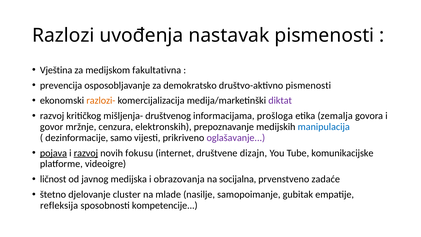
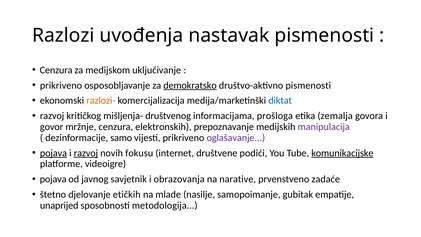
Vještina: Vještina -> Cenzura (56, 70)
fakultativna: fakultativna -> uključivanje (157, 70)
prevencija: prevencija -> prikriveno (61, 85)
demokratsko underline: none -> present (190, 85)
diktat colour: purple -> blue (280, 101)
manipulacija colour: blue -> purple (324, 127)
dizajn: dizajn -> podići (253, 153)
komunikacijske underline: none -> present (342, 153)
ličnost: ličnost -> pojava (53, 179)
medijska: medijska -> savjetnik (129, 179)
socijalna: socijalna -> narative (238, 179)
cluster: cluster -> etičkih (127, 194)
refleksija: refleksija -> unaprijed (59, 205)
kompetencije: kompetencije -> metodologija (165, 205)
